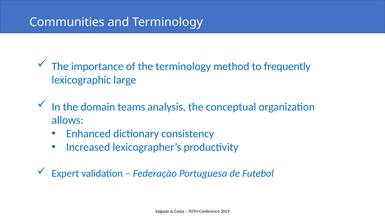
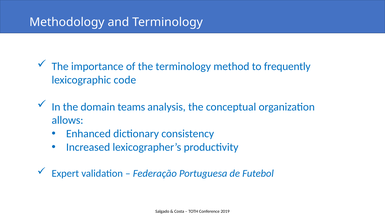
Communities: Communities -> Methodology (67, 22)
large: large -> code (125, 80)
